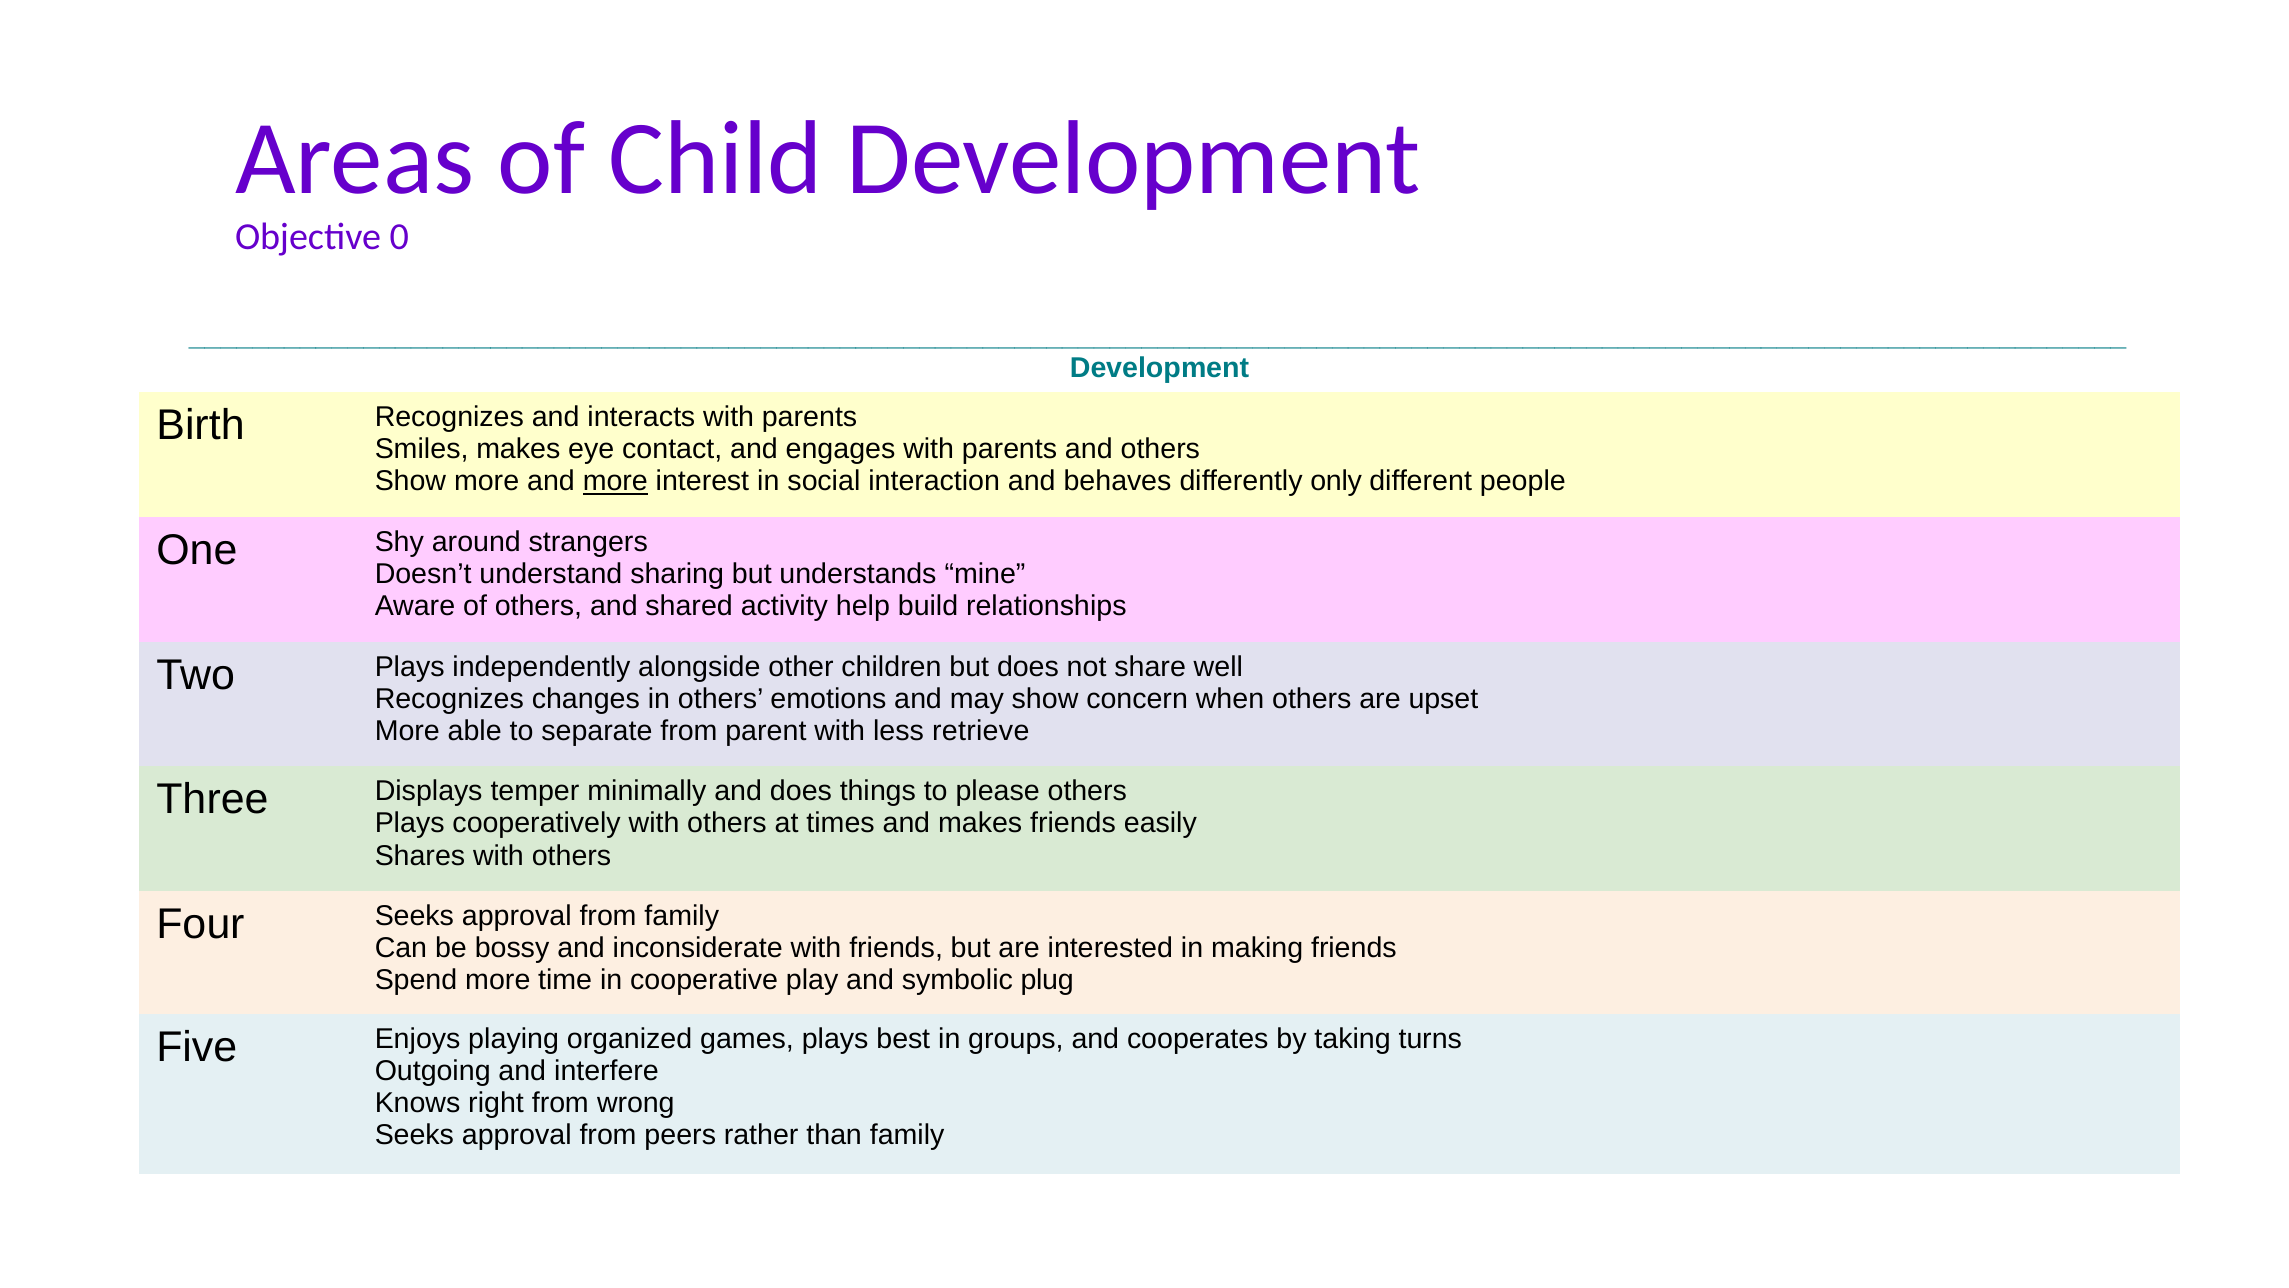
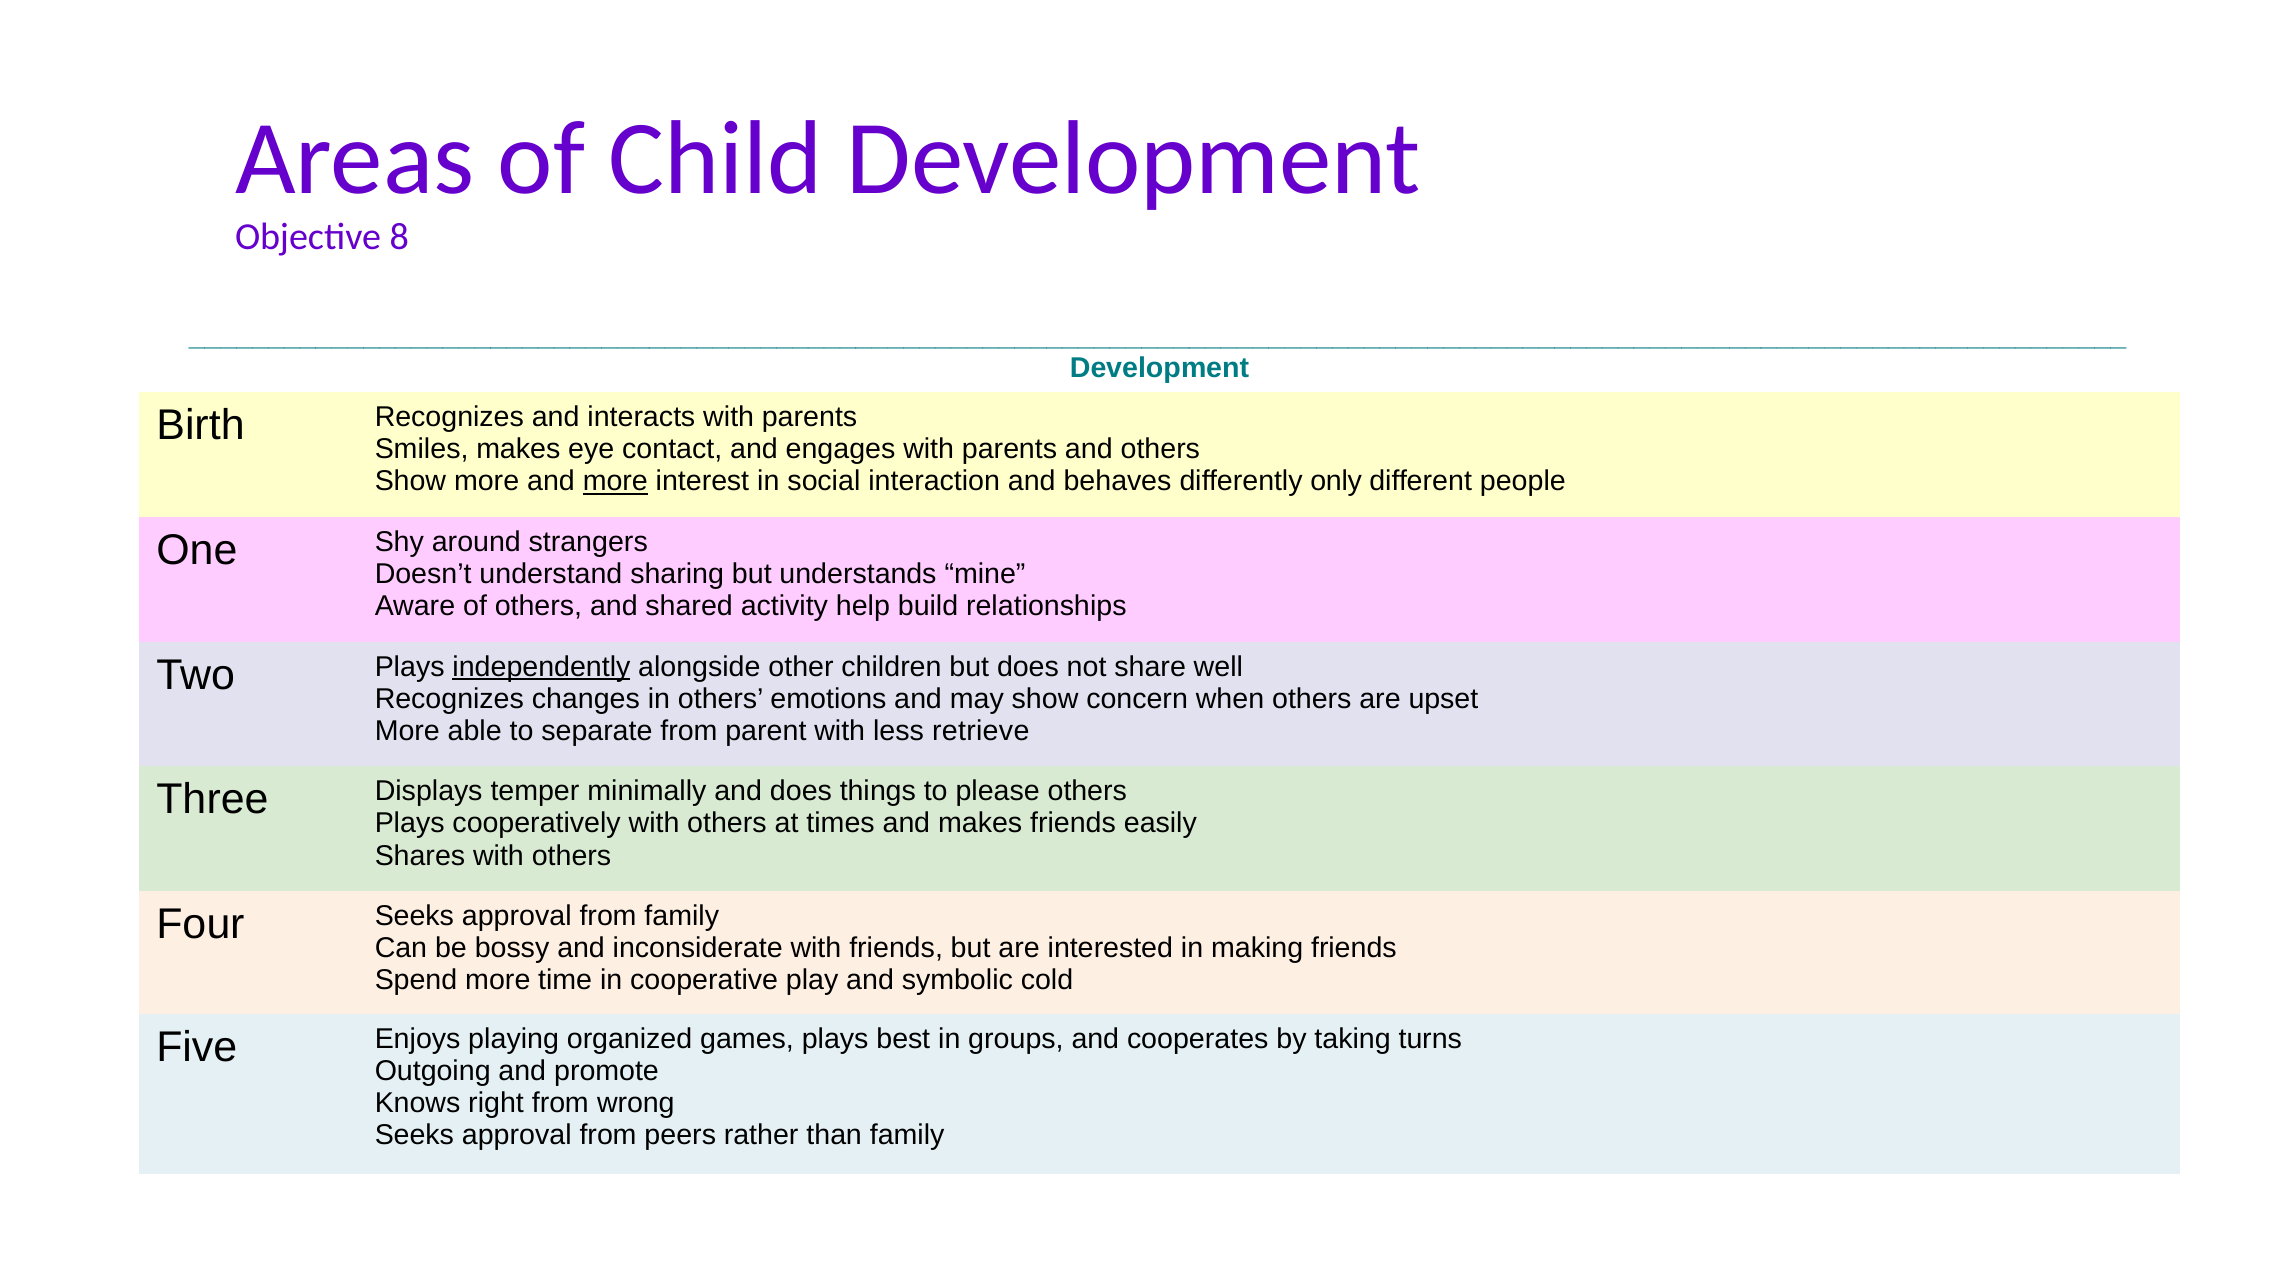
0: 0 -> 8 (399, 237)
independently underline: none -> present (541, 667)
plug: plug -> cold (1047, 980)
interfere: interfere -> promote (607, 1071)
